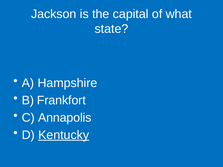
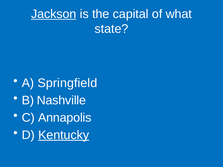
Jackson underline: none -> present (54, 14)
Hampshire: Hampshire -> Springfield (67, 83)
Frankfort: Frankfort -> Nashville (61, 100)
